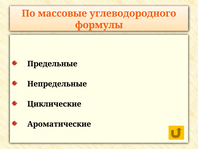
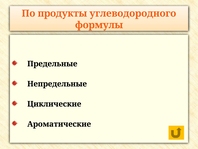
массовые: массовые -> продукты (62, 13)
